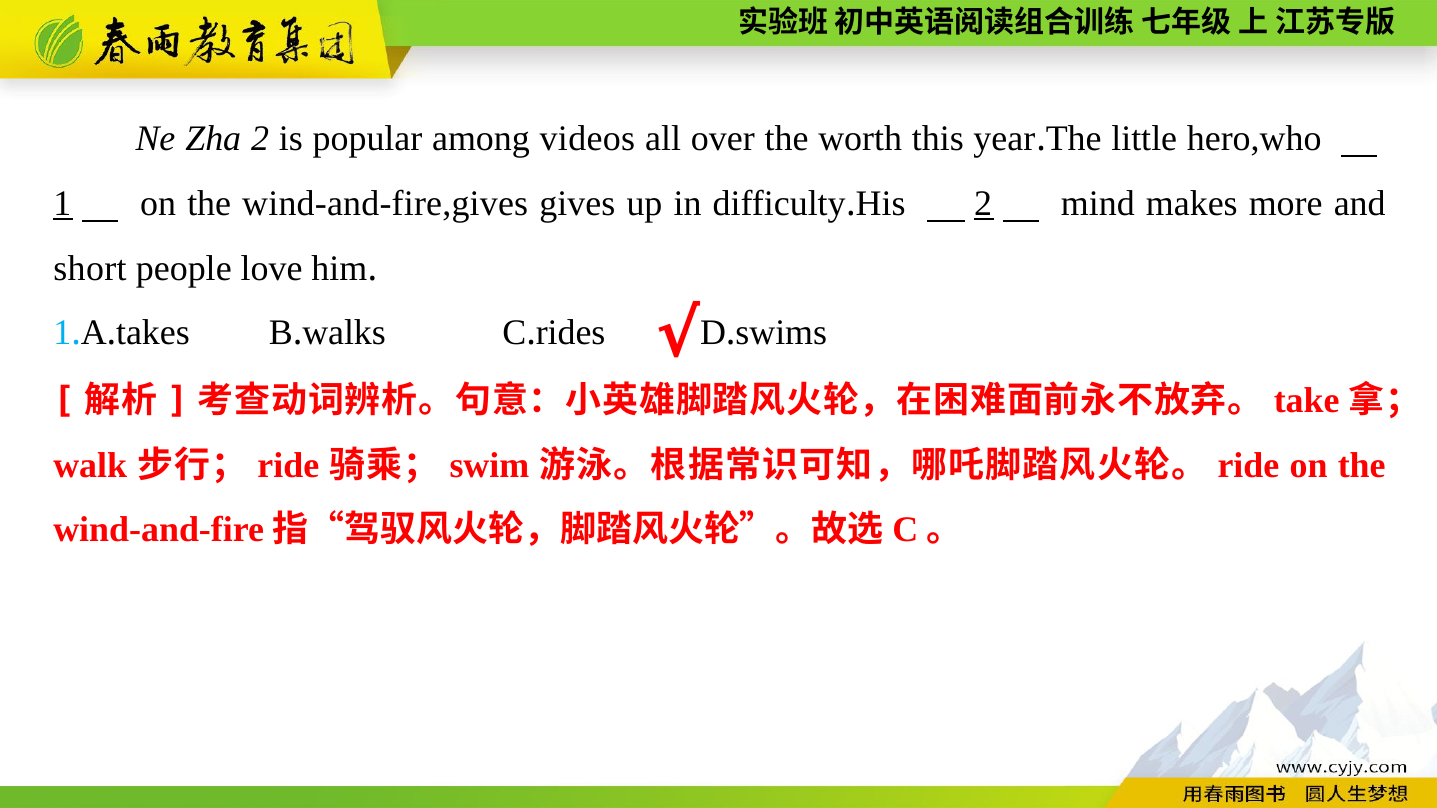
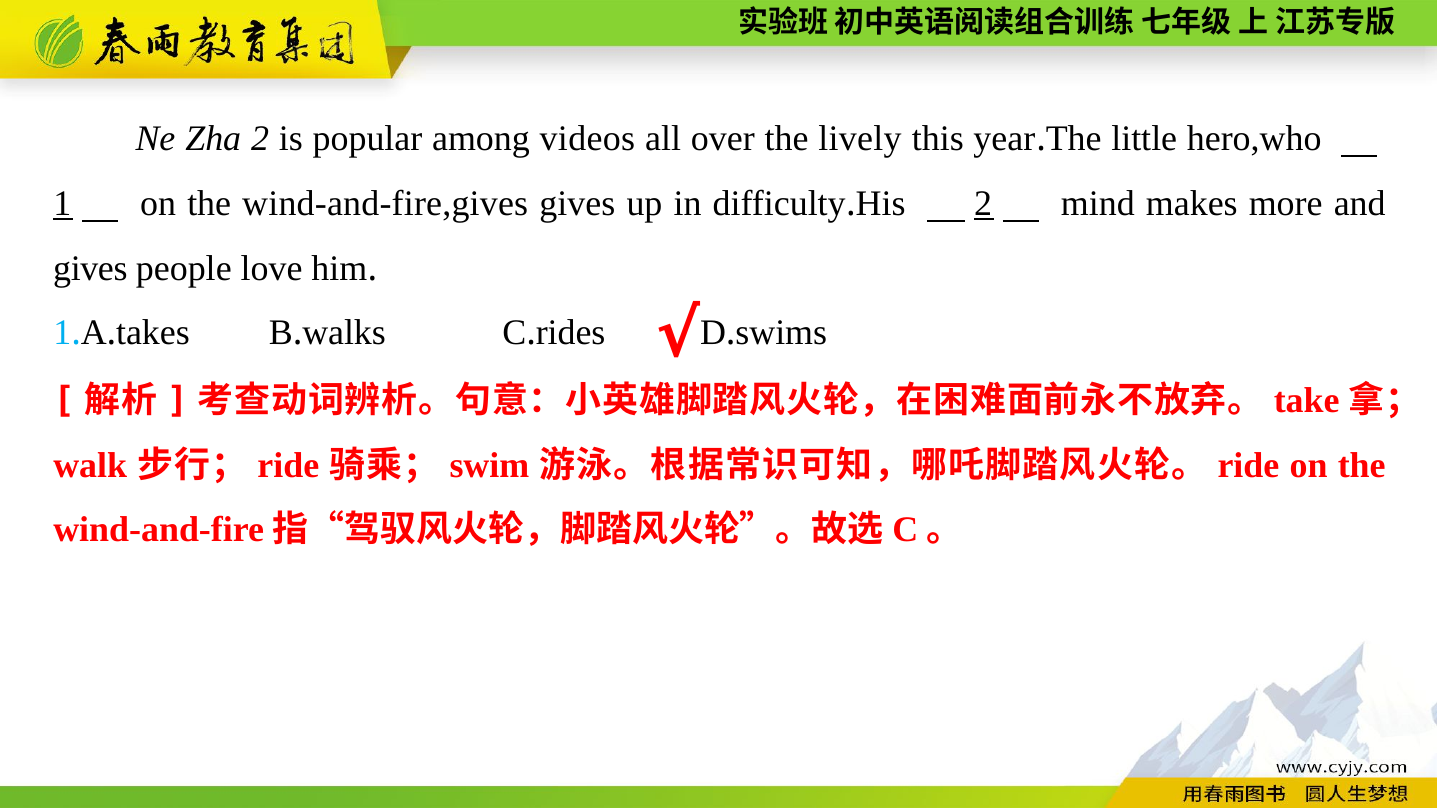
worth: worth -> lively (860, 139)
short: short -> gives (90, 268)
